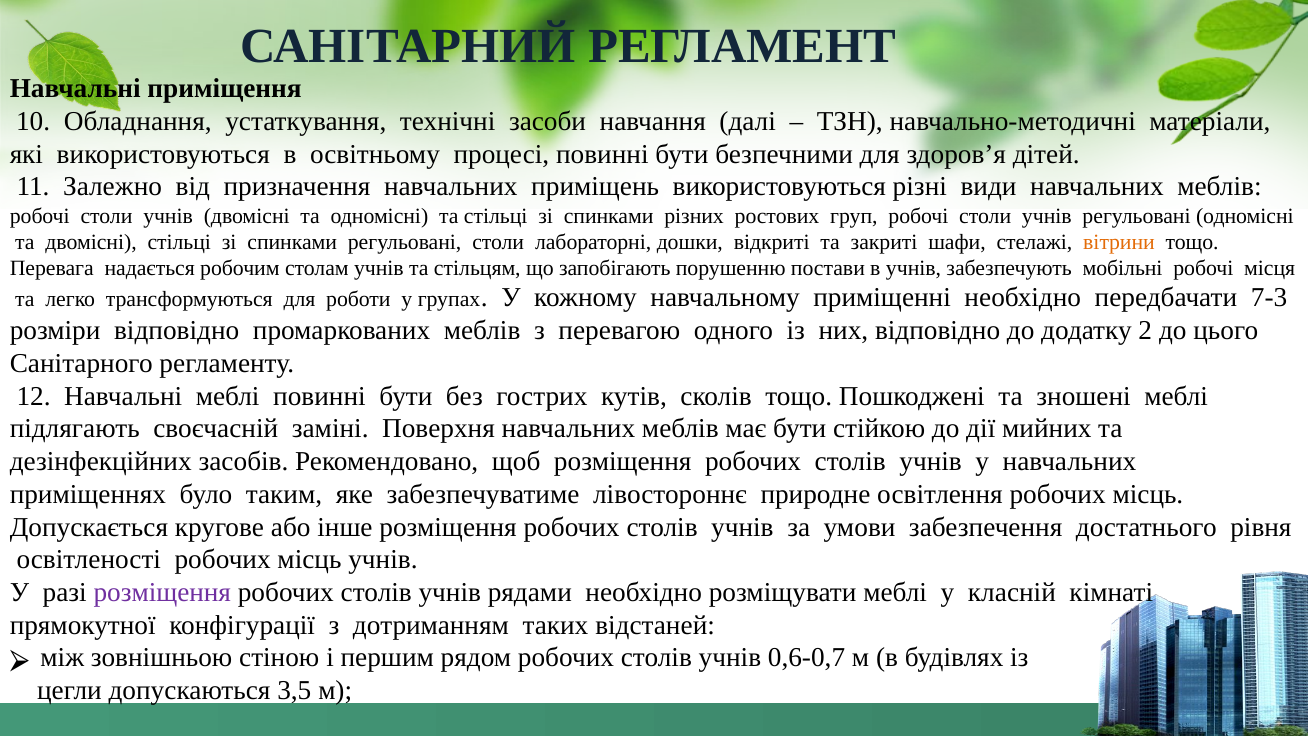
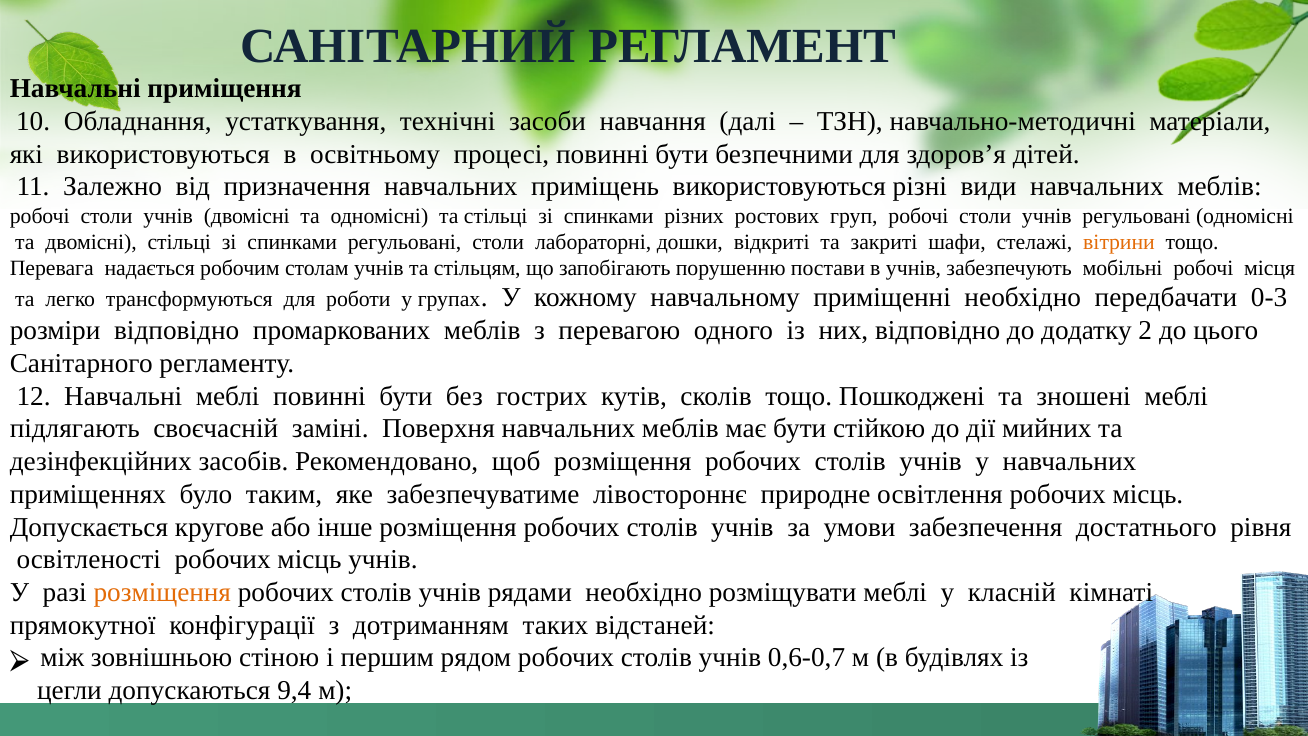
7-3: 7-3 -> 0-3 (1269, 298)
розміщення colour: purple -> orange (162, 592)
3,5: 3,5 -> 9,4 (294, 690)
